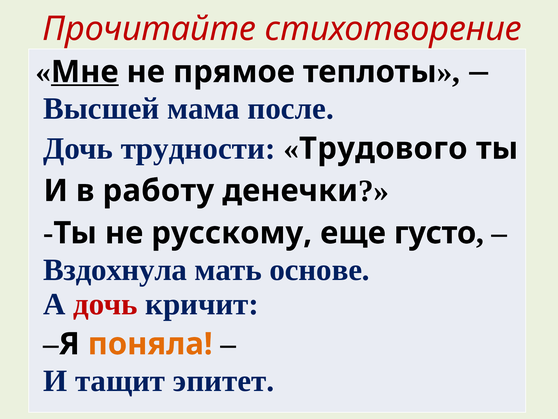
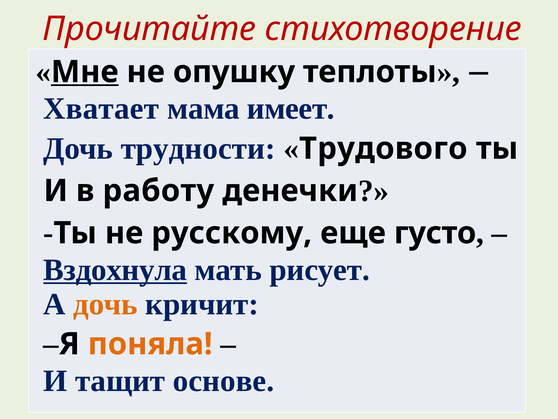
прямое: прямое -> опушку (234, 72)
Высшей: Высшей -> Хватает (101, 109)
после: после -> имеет (291, 109)
Вздохнула underline: none -> present (115, 270)
основе: основе -> рисует (320, 270)
дочь colour: red -> orange (105, 304)
эпитет: эпитет -> основе (224, 380)
